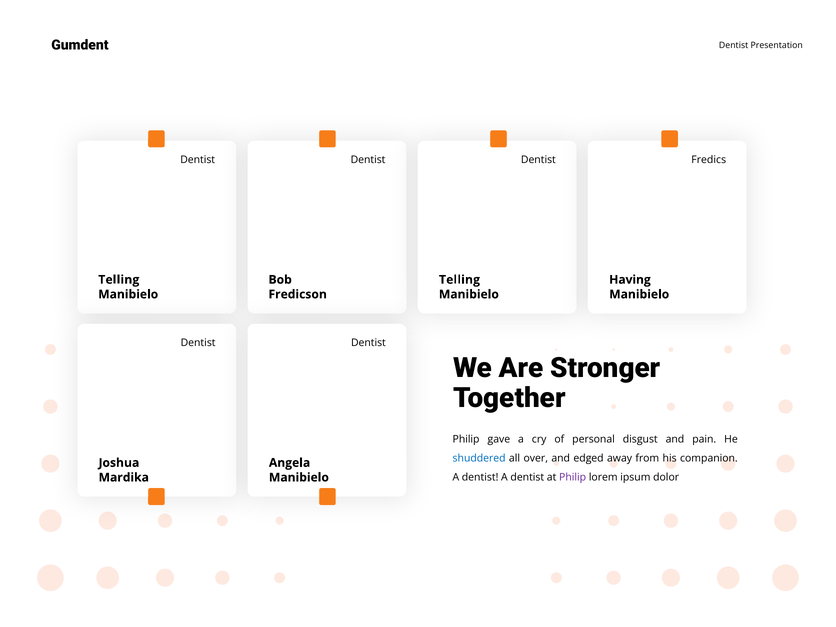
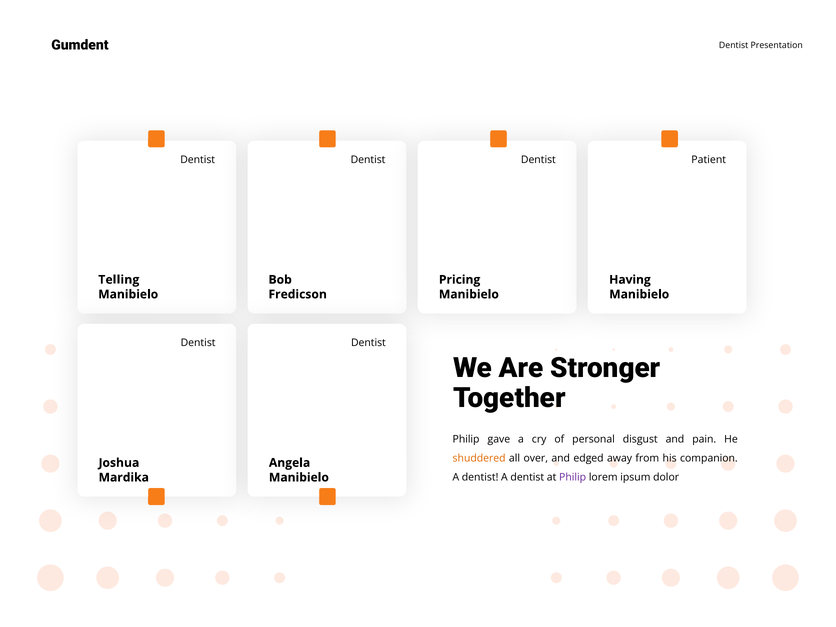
Fredics: Fredics -> Patient (709, 160)
Telling: Telling -> Pricing (460, 280)
shuddered colour: blue -> orange (479, 458)
